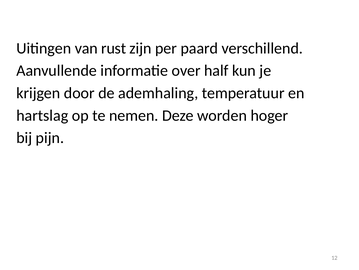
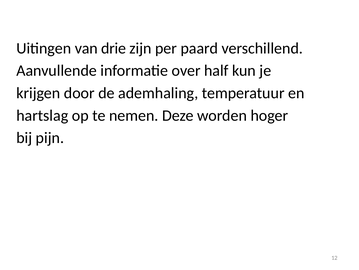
rust: rust -> drie (114, 48)
